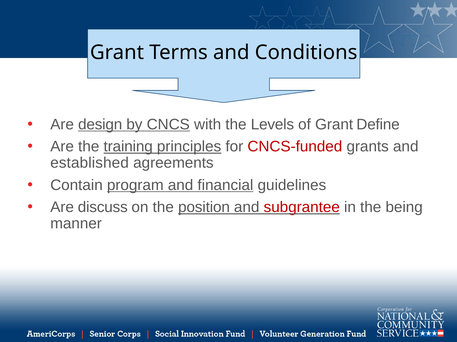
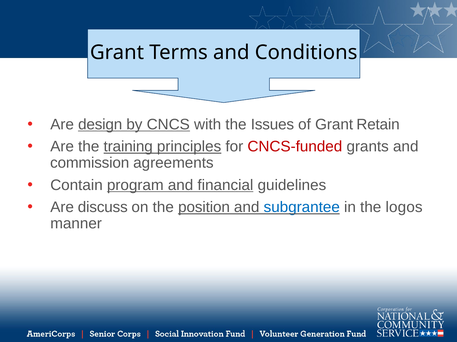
Levels: Levels -> Issues (272, 125)
Define: Define -> Retain (378, 125)
established: established -> commission (90, 163)
subgrantee colour: red -> blue (302, 208)
being: being -> logos (404, 208)
